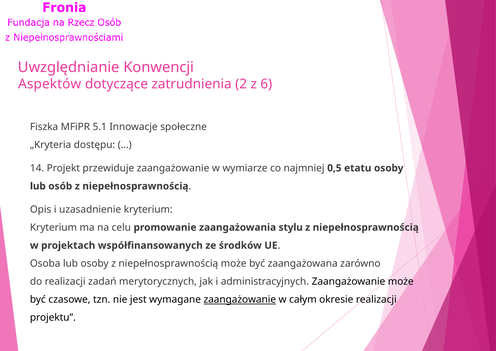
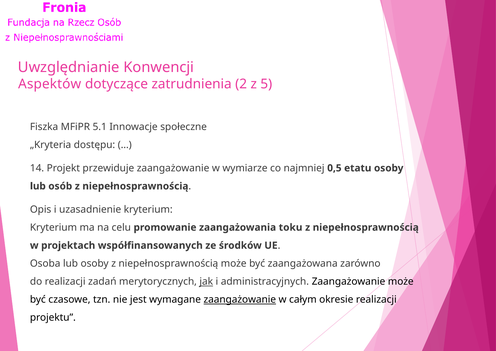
6: 6 -> 5 (266, 84)
stylu: stylu -> toku (291, 227)
jak underline: none -> present (206, 281)
